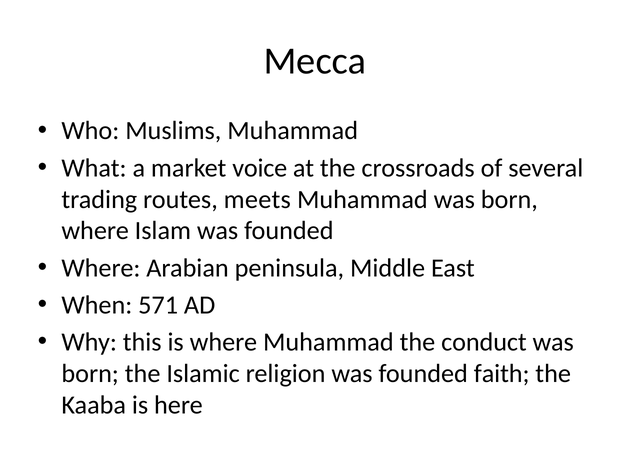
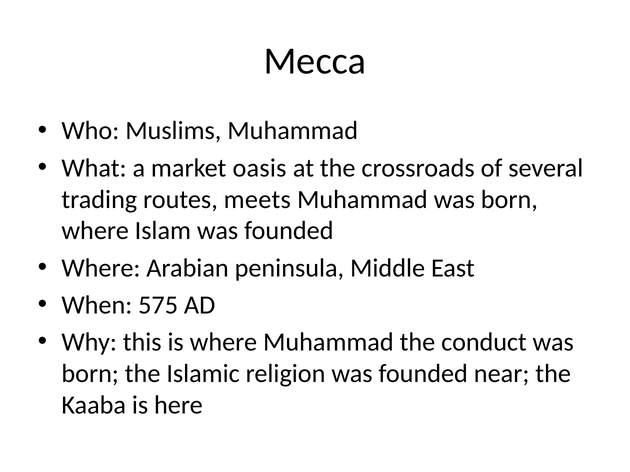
voice: voice -> oasis (260, 168)
571: 571 -> 575 (158, 305)
faith: faith -> near (502, 374)
